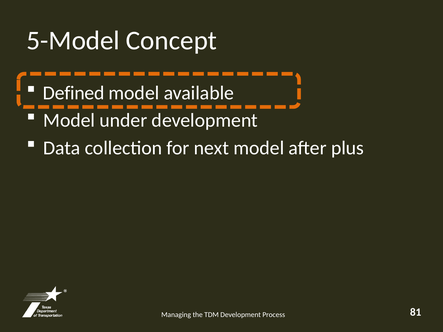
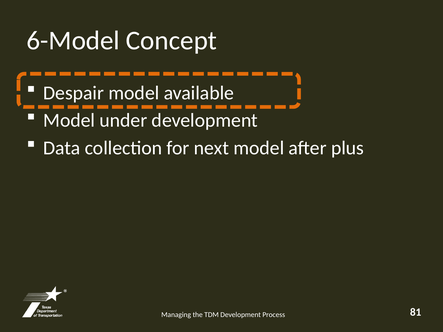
5-Model: 5-Model -> 6-Model (73, 41)
Defined: Defined -> Despair (74, 93)
